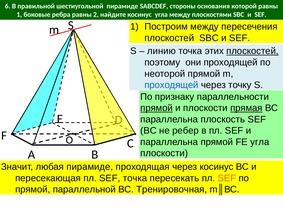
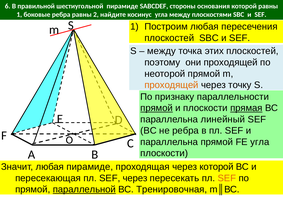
Построим между: между -> любая (205, 27)
линию: линию -> между (161, 51)
плоскостей underline: present -> none (252, 51)
проходящей colour: blue -> orange (171, 85)
плоскость: плоскость -> линейный (223, 119)
не ребер: ребер -> ребра (186, 131)
через косинус: косинус -> которой (217, 167)
SEF точка: точка -> через (135, 178)
параллельной underline: none -> present (84, 190)
